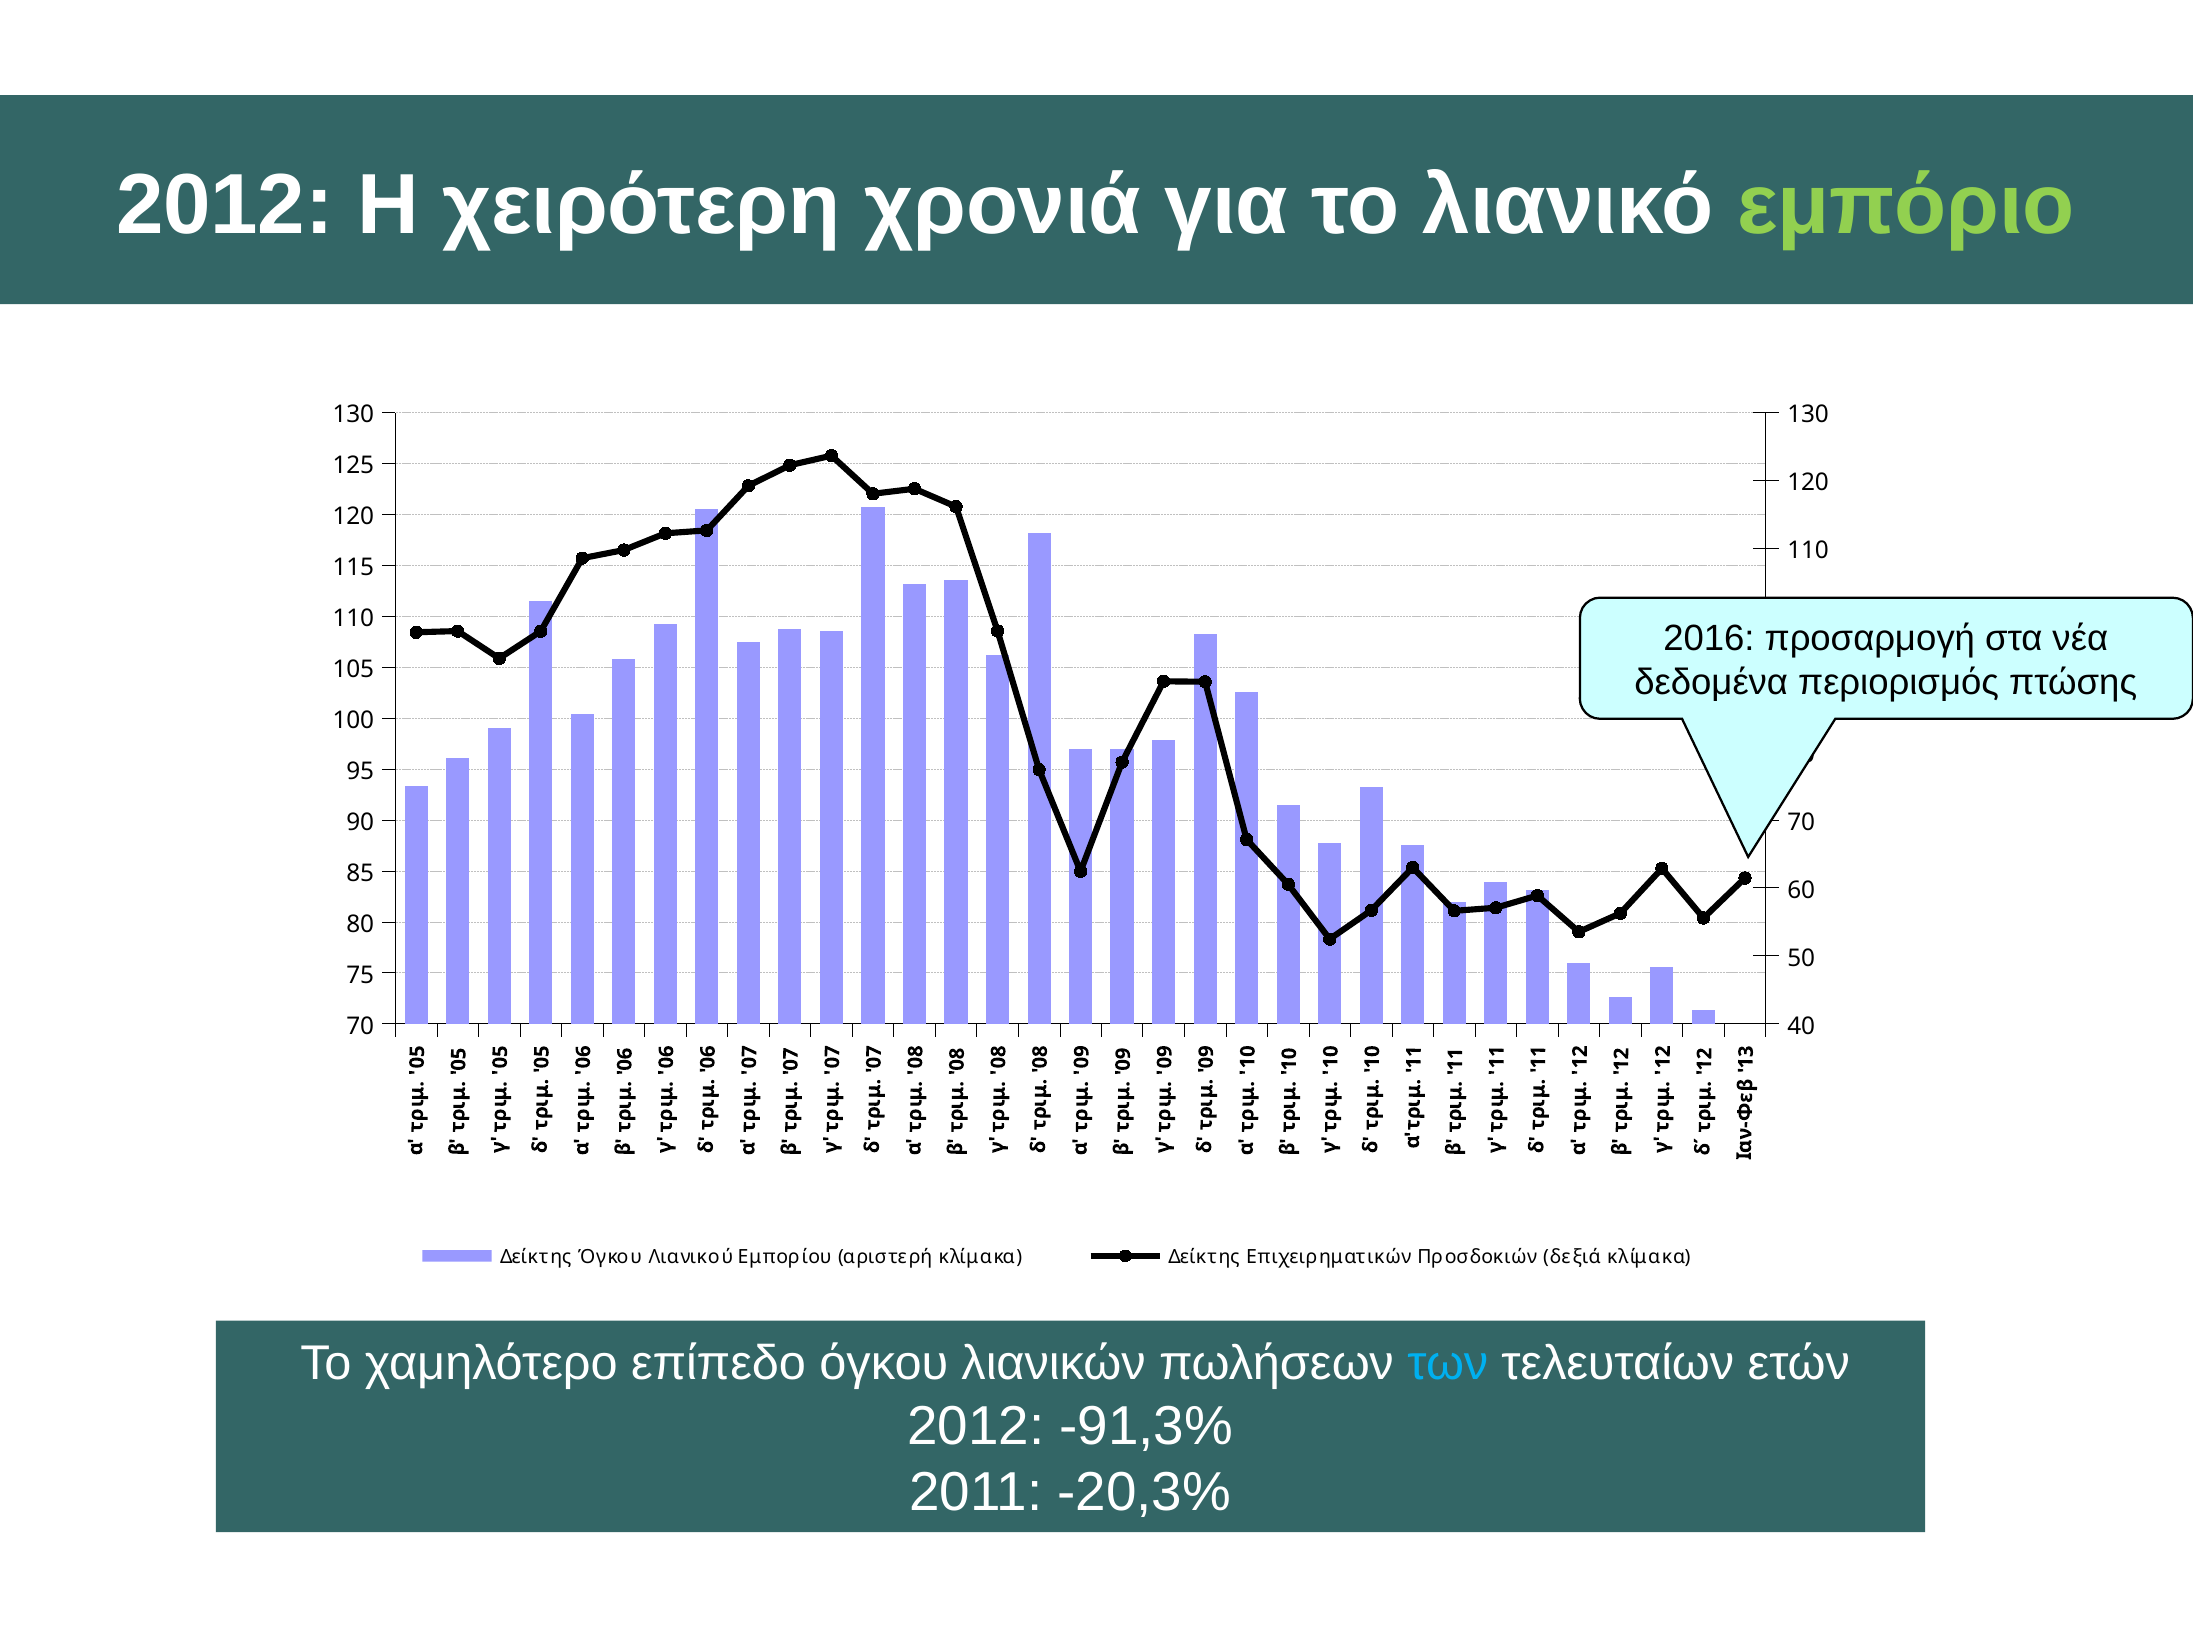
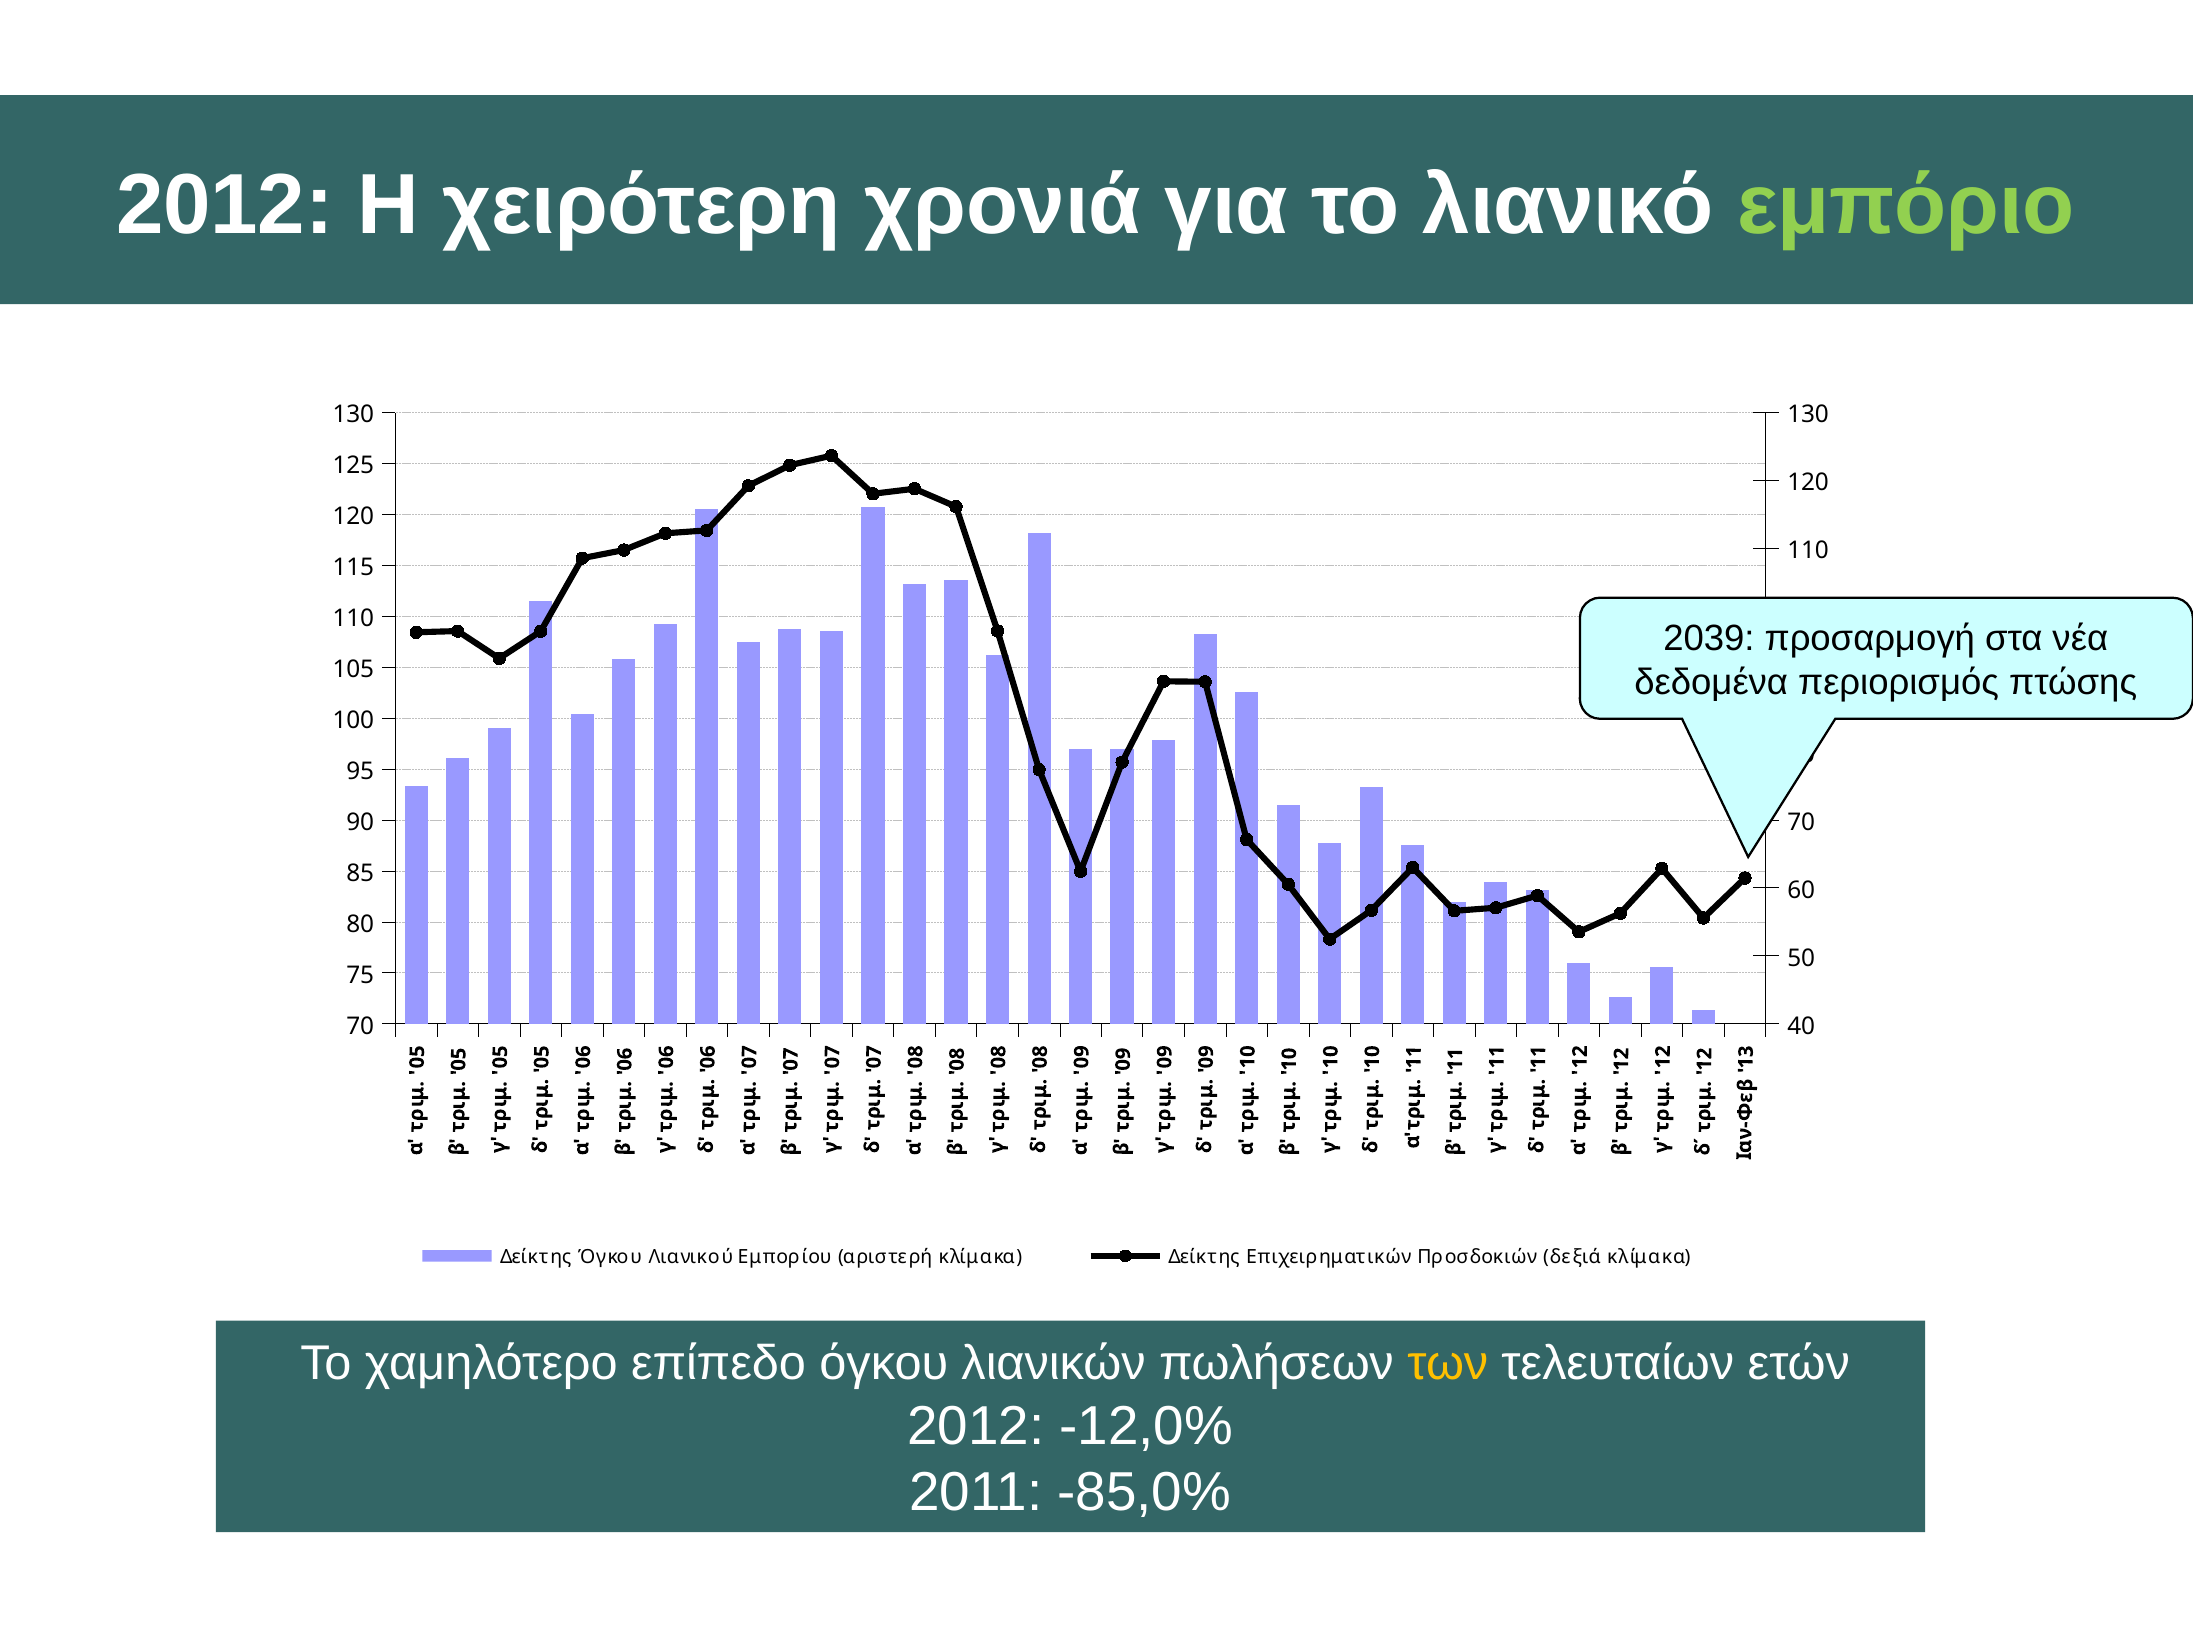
2016: 2016 -> 2039 (1709, 639)
των colour: light blue -> yellow (1448, 1364)
-91,3%: -91,3% -> -12,0% (1146, 1426)
-20,3%: -20,3% -> -85,0% (1144, 1492)
